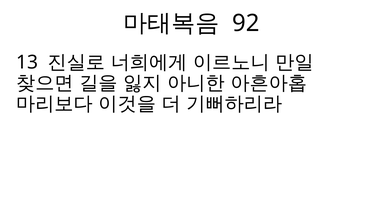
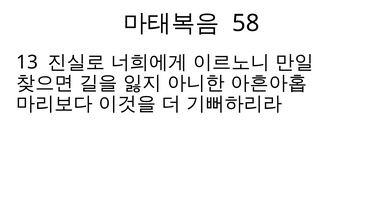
92: 92 -> 58 (246, 23)
